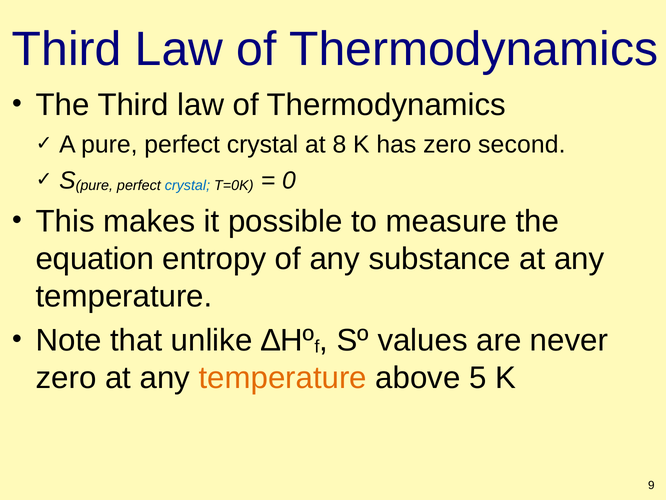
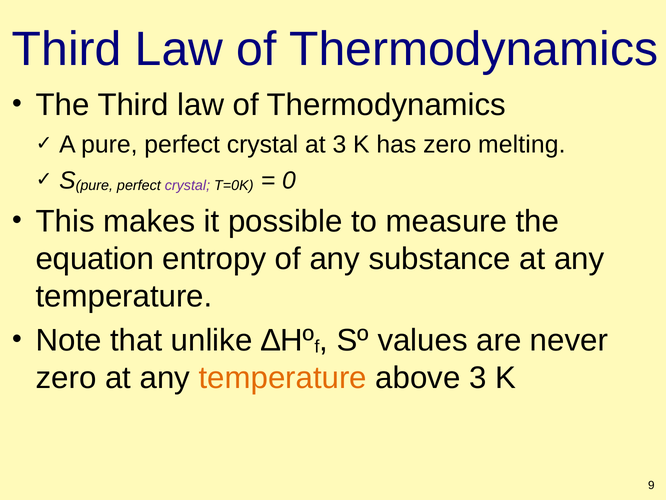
at 8: 8 -> 3 (339, 144)
second: second -> melting (522, 144)
crystal colour: blue -> purple (187, 186)
above 5: 5 -> 3 (478, 377)
